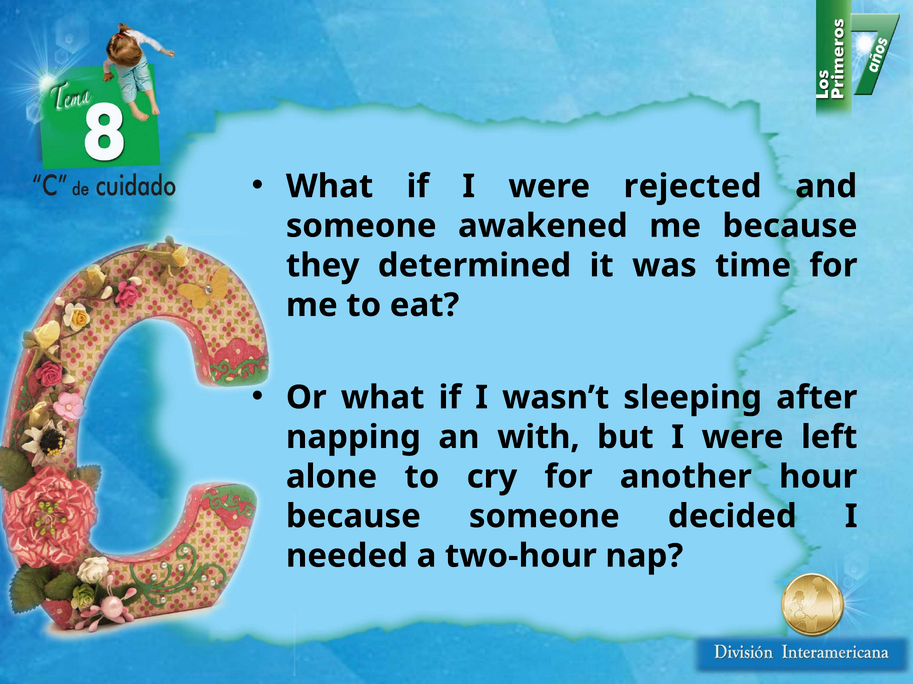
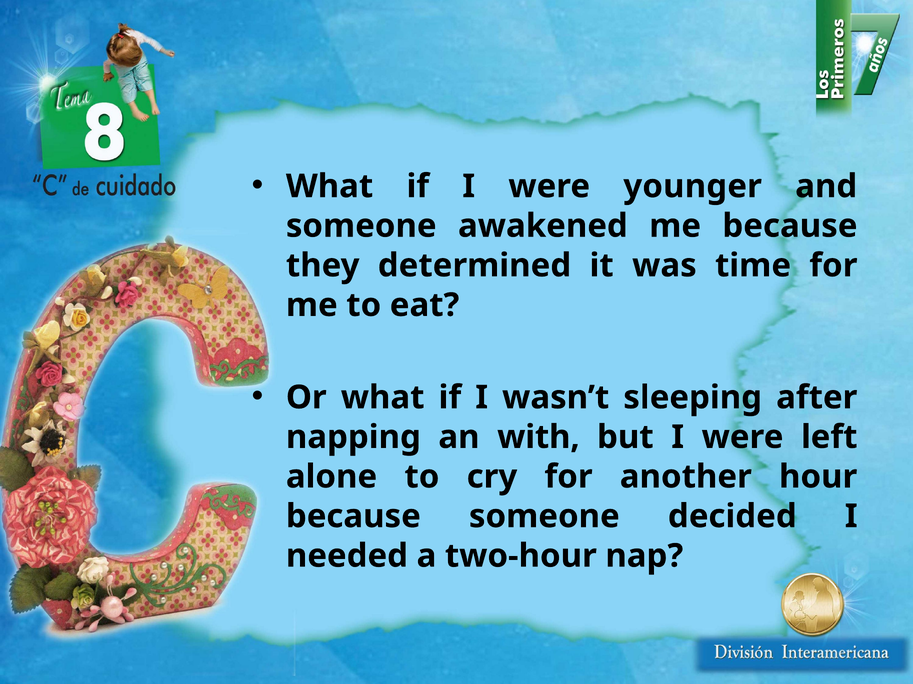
rejected: rejected -> younger (693, 186)
